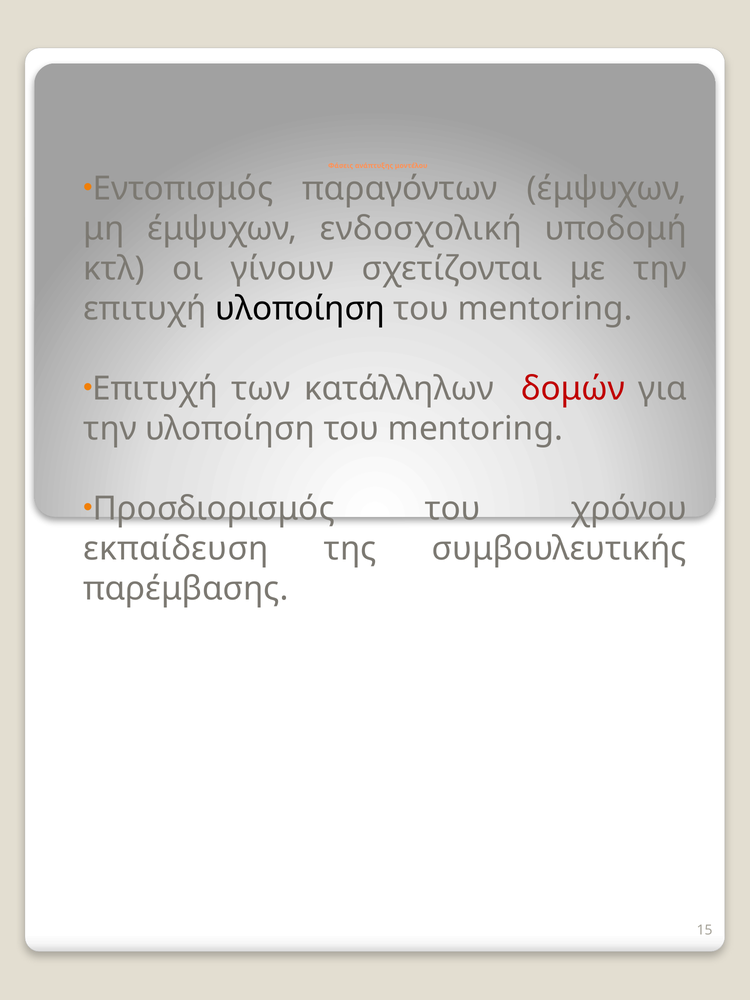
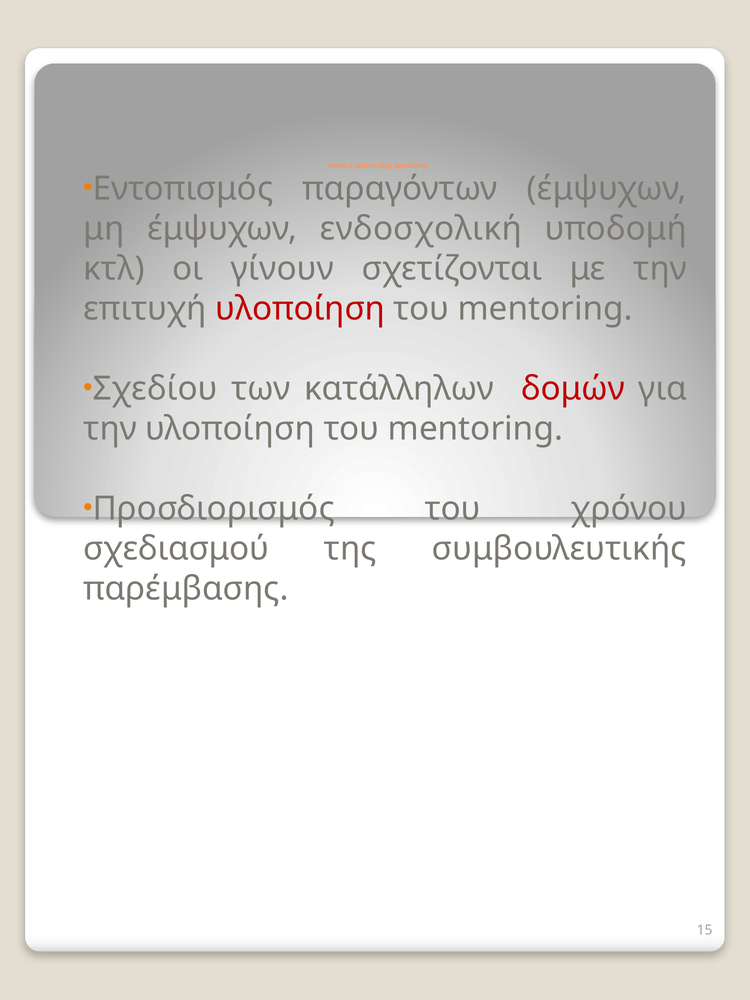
υλοποίηση colour: black -> red (300, 309)
Επιτυχή: Επιτυχή -> Σχεδίου (155, 389)
εκπαίδευση: εκπαίδευση -> σχεδιασμού (176, 549)
